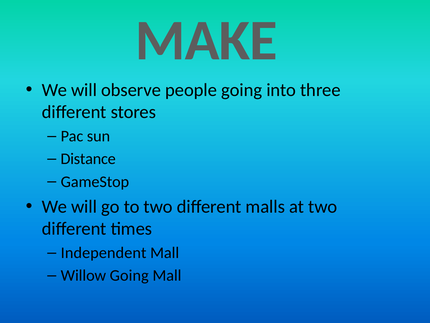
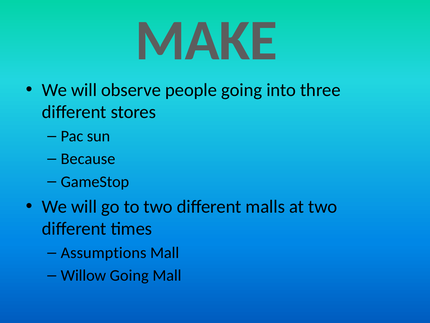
Distance: Distance -> Because (88, 159)
Independent: Independent -> Assumptions (104, 252)
